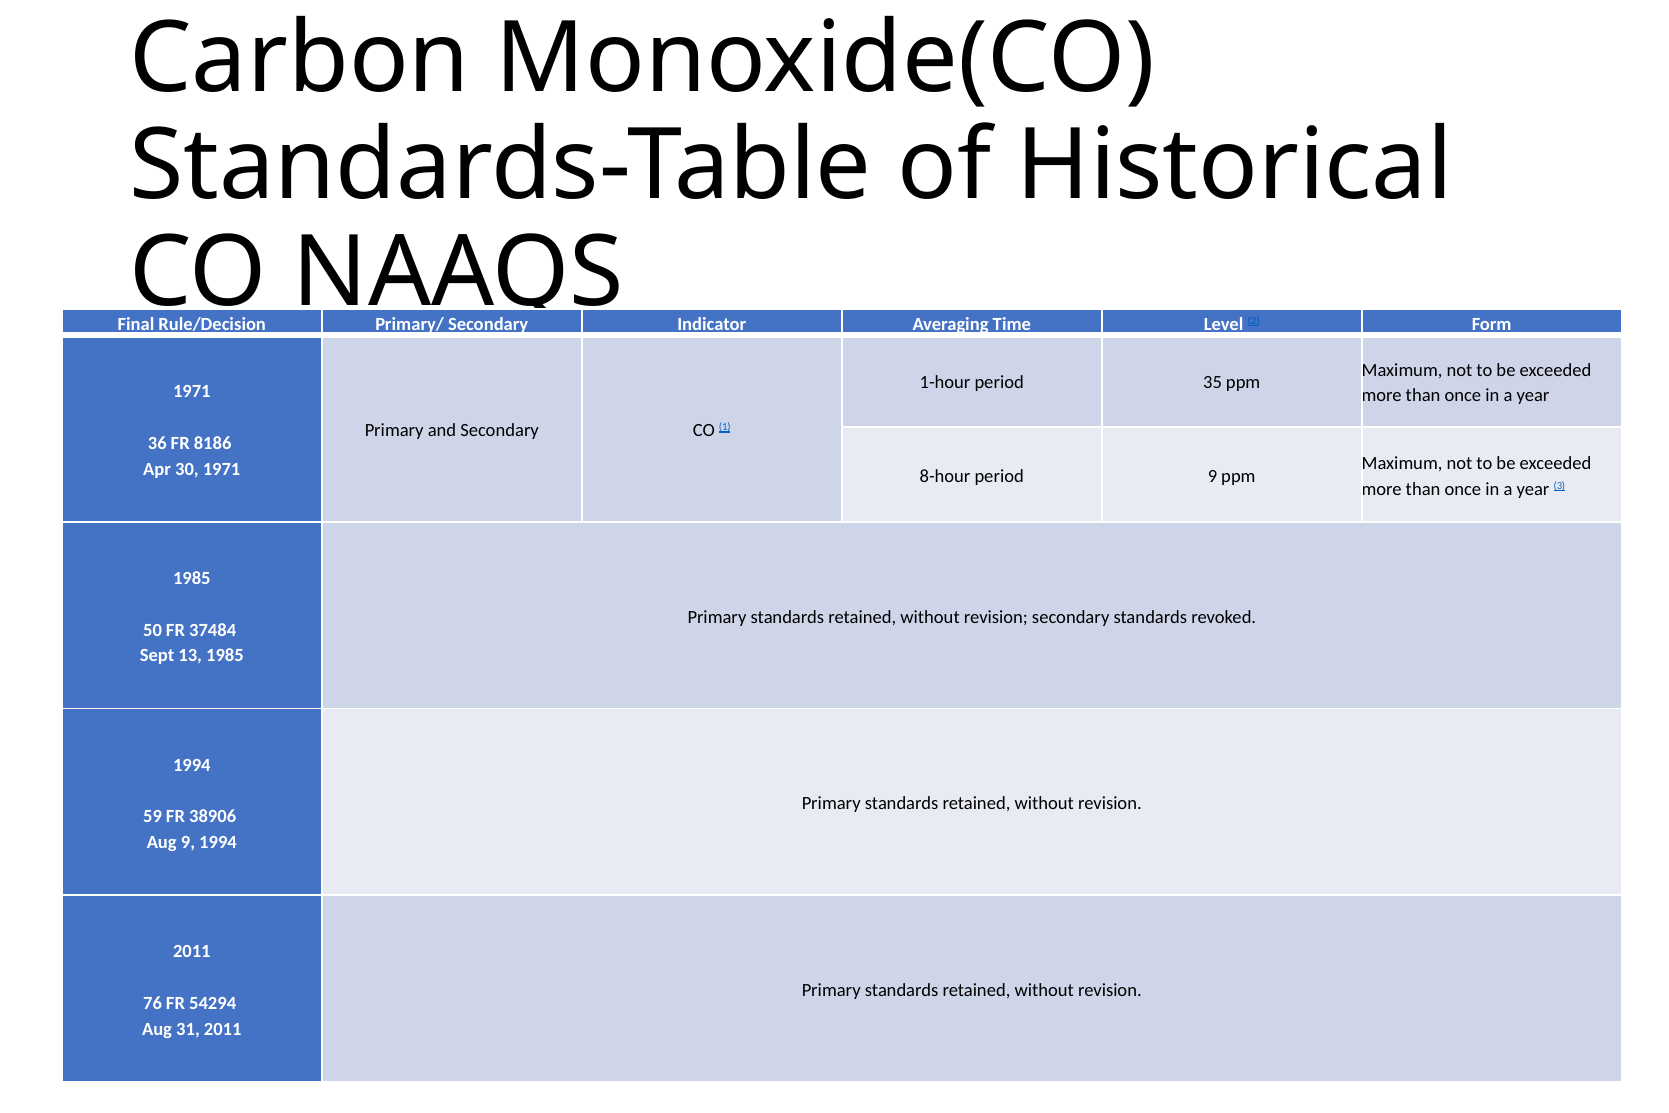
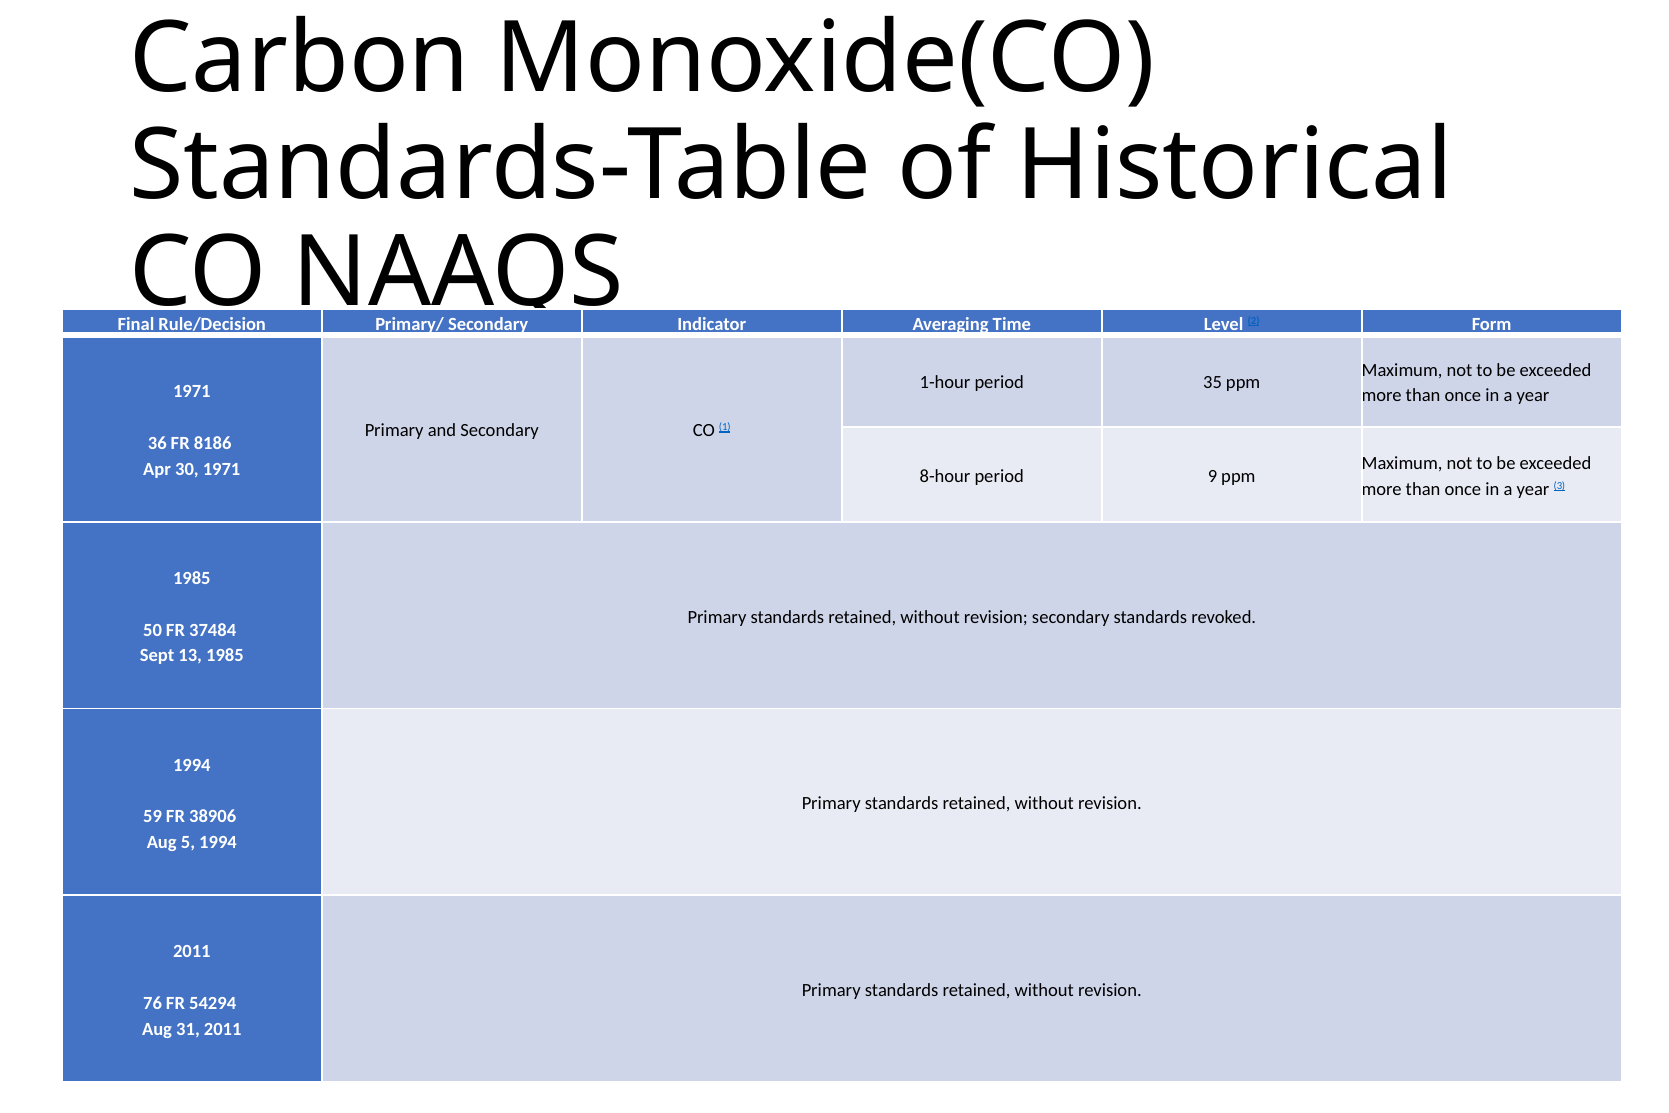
Aug 9: 9 -> 5 (188, 842)
